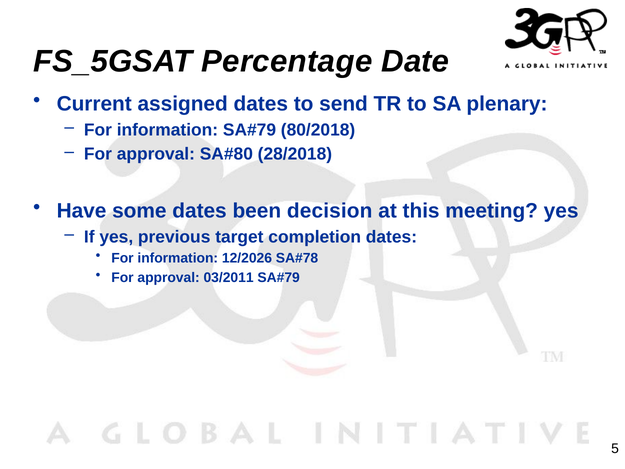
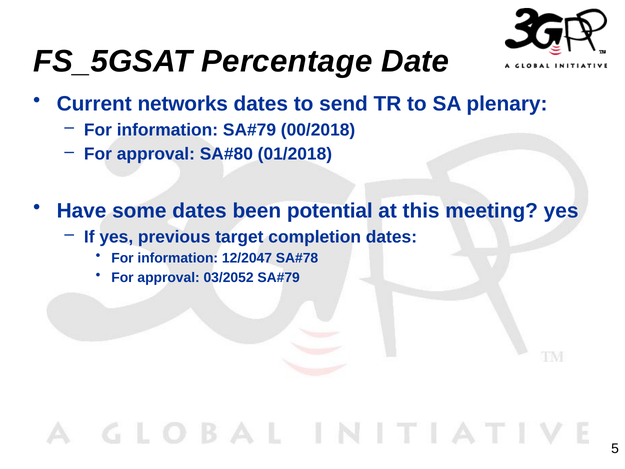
assigned: assigned -> networks (183, 104)
80/2018: 80/2018 -> 00/2018 (318, 130)
28/2018: 28/2018 -> 01/2018 (295, 154)
decision: decision -> potential (330, 211)
12/2026: 12/2026 -> 12/2047 (247, 258)
03/2011: 03/2011 -> 03/2052 (229, 277)
